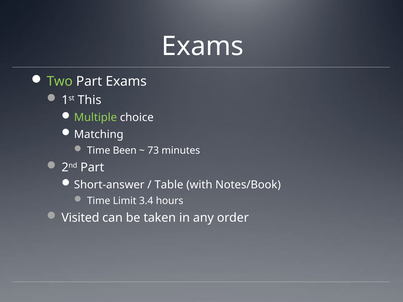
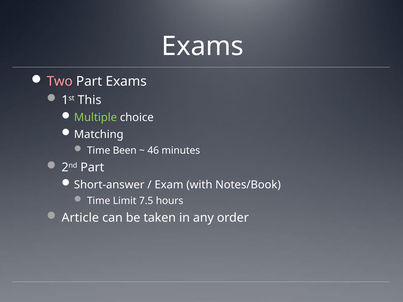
Two colour: light green -> pink (60, 82)
73: 73 -> 46 (153, 151)
Table: Table -> Exam (169, 185)
3.4: 3.4 -> 7.5 (146, 201)
Visited: Visited -> Article (80, 218)
